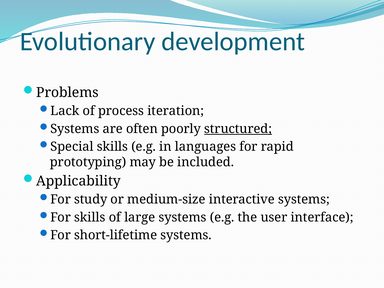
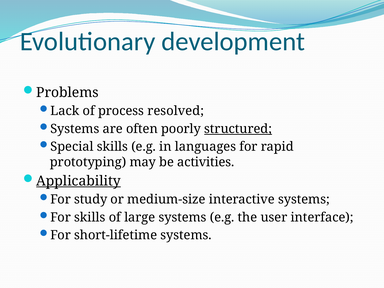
iteration: iteration -> resolved (176, 111)
included: included -> activities (206, 162)
Applicability underline: none -> present (78, 181)
